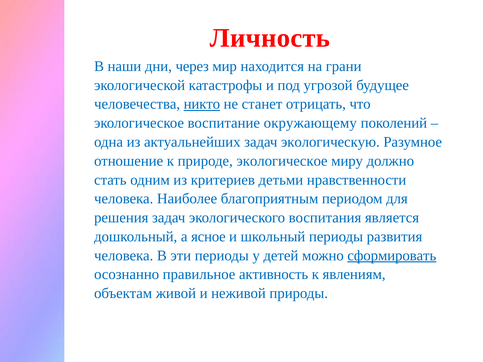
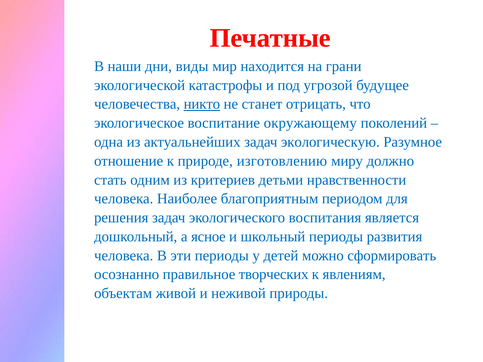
Личность: Личность -> Печатные (270, 38)
через: через -> виды (192, 66)
природе экологическое: экологическое -> изготовлению (282, 161)
сформировать underline: present -> none (392, 256)
активность: активность -> творческих (274, 275)
